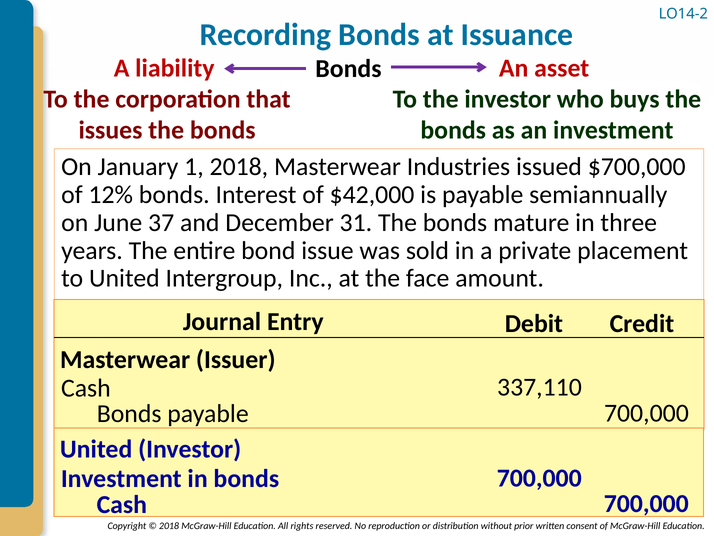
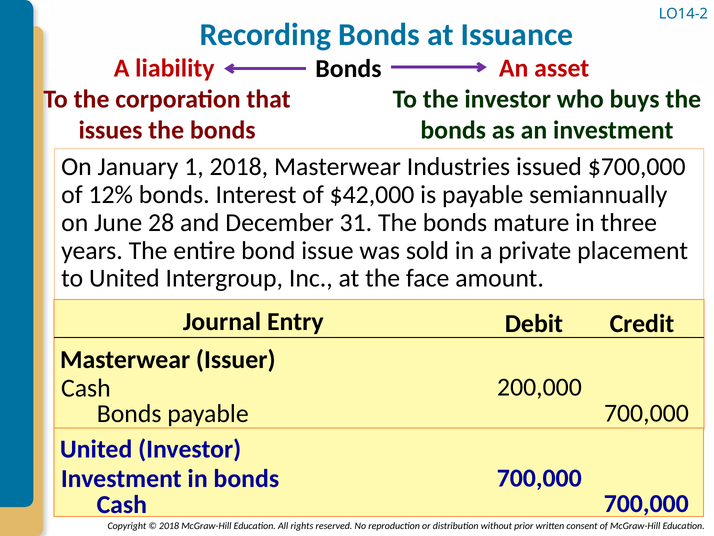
37: 37 -> 28 (161, 222)
337,110: 337,110 -> 200,000 (539, 387)
